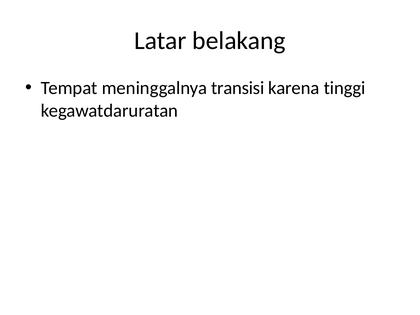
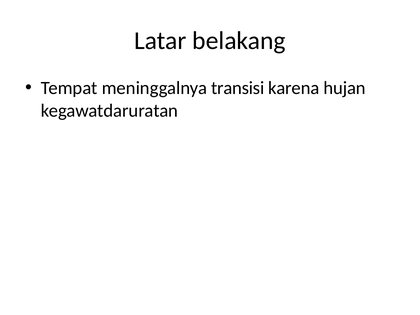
tinggi: tinggi -> hujan (345, 88)
